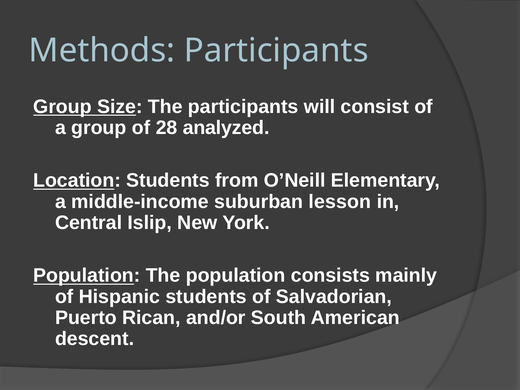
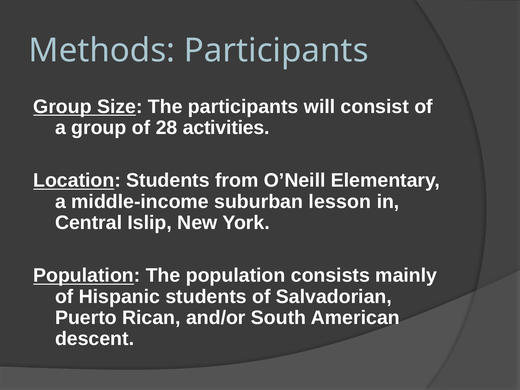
analyzed: analyzed -> activities (226, 128)
